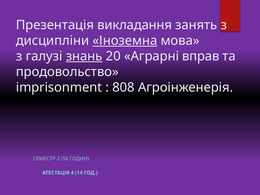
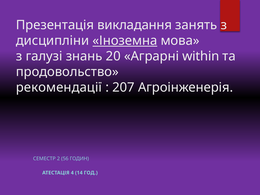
знань underline: present -> none (84, 56)
вправ: вправ -> within (201, 56)
imprisonment: imprisonment -> рекомендації (59, 87)
808: 808 -> 207 (123, 87)
